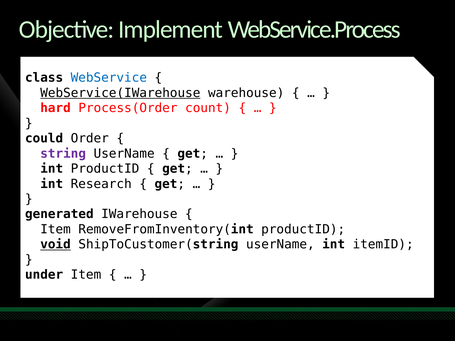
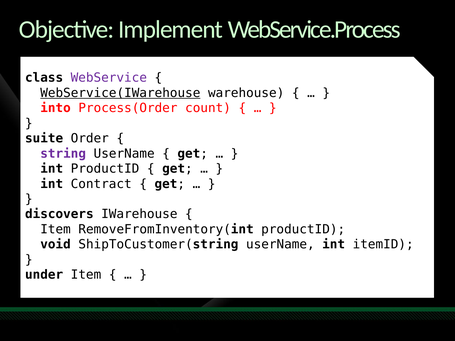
WebService colour: blue -> purple (109, 78)
hard: hard -> into (55, 108)
could: could -> suite (44, 138)
Research: Research -> Contract (101, 184)
generated: generated -> discovers (59, 214)
void underline: present -> none (55, 245)
